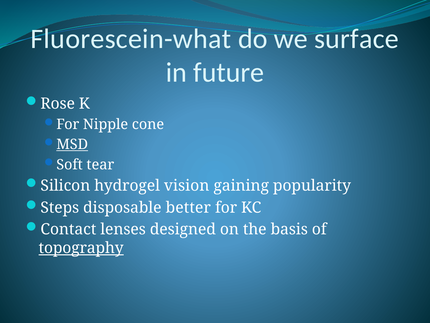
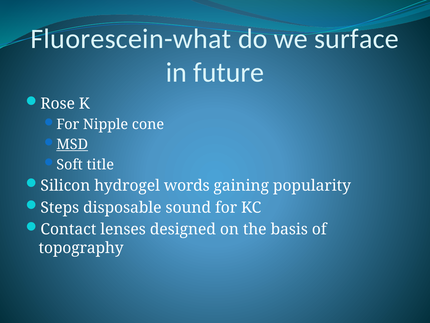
tear: tear -> title (100, 164)
vision: vision -> words (187, 186)
better: better -> sound (188, 207)
topography underline: present -> none (81, 248)
